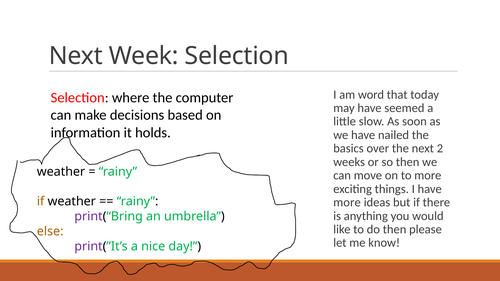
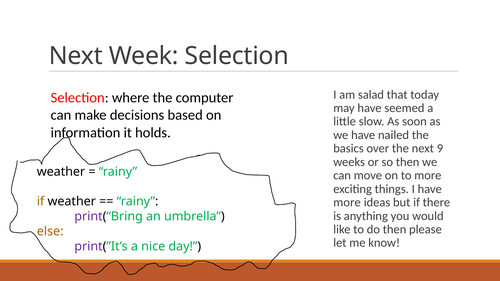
word: word -> salad (371, 95)
2: 2 -> 9 (440, 149)
